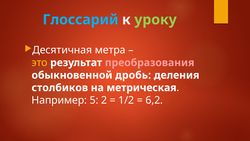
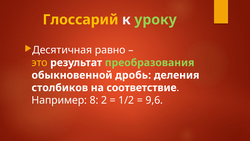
Глоссарий colour: light blue -> yellow (81, 20)
метра: метра -> равно (110, 50)
преобразования colour: pink -> light green (150, 63)
метрическая: метрическая -> соответствие (142, 88)
5: 5 -> 8 (94, 100)
6,2: 6,2 -> 9,6 (154, 100)
